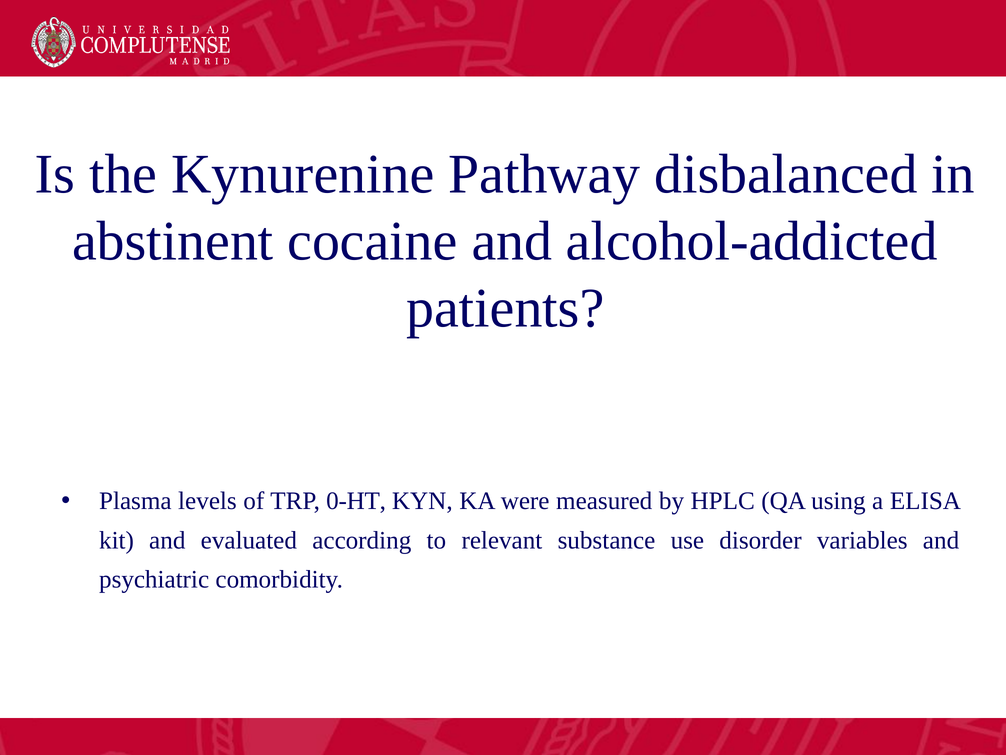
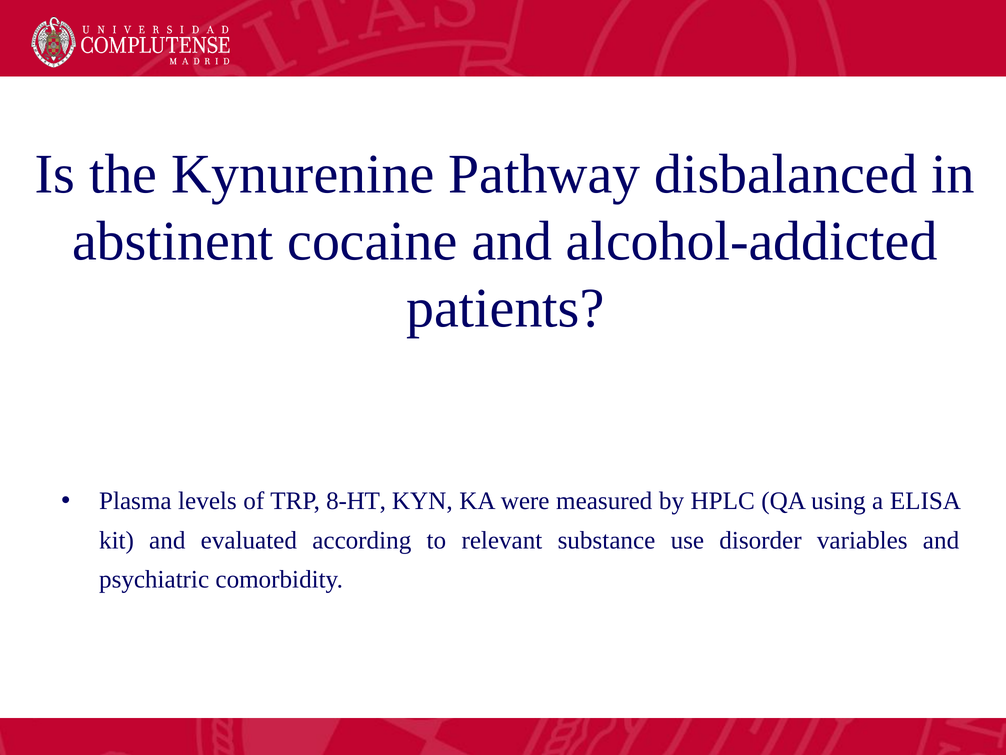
0-HT: 0-HT -> 8-HT (356, 501)
